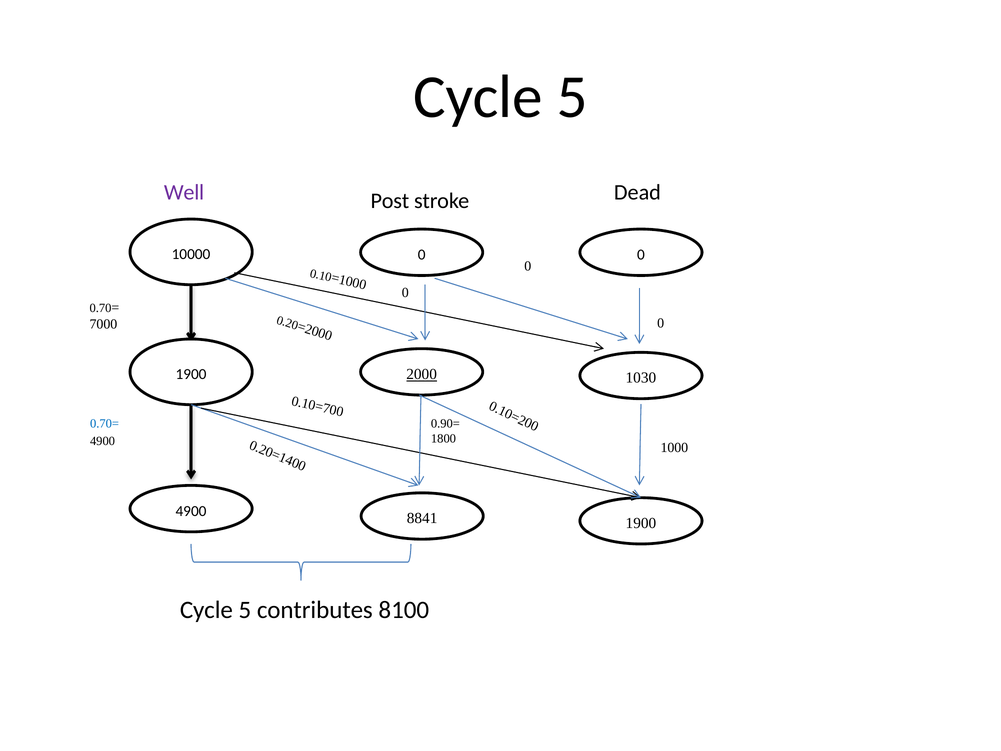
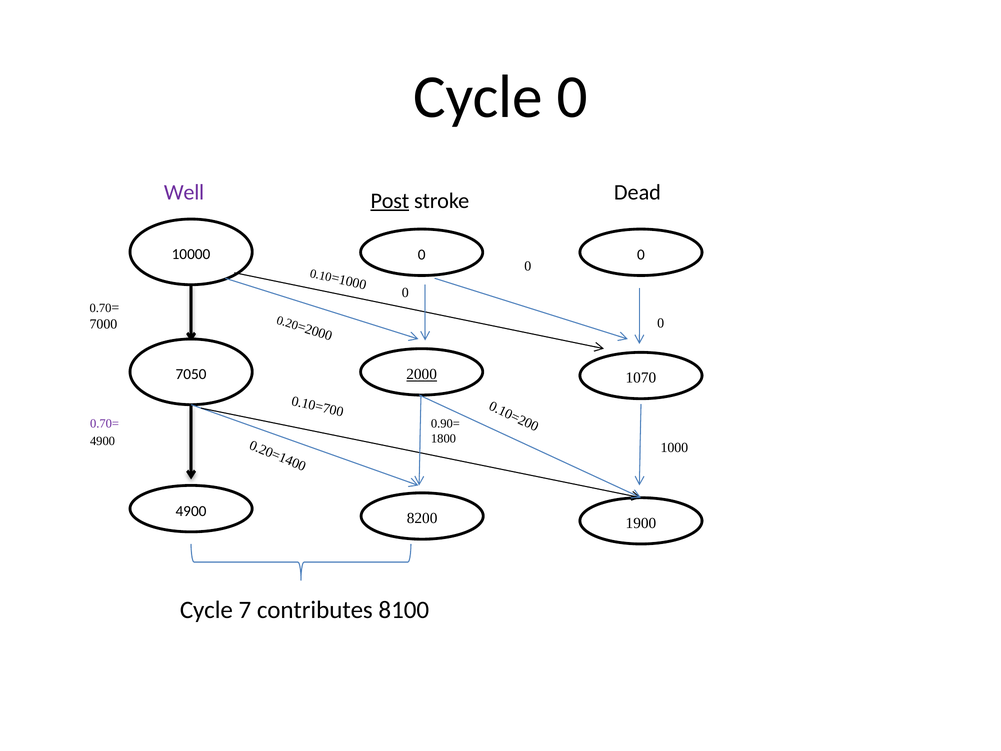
5: 5 -> 0 (572, 97)
Post underline: none -> present (390, 201)
1900: 1900 -> 7050 (191, 374)
1030: 1030 -> 1070 (641, 378)
0.70= colour: blue -> purple (104, 424)
8841: 8841 -> 8200 (422, 518)
5: 5 -> 7 (245, 610)
